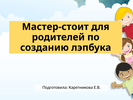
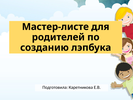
Мастер-стоит: Мастер-стоит -> Мастер-листе (55, 27)
